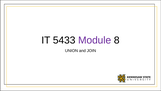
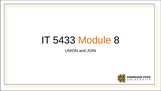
Module colour: purple -> orange (95, 40)
